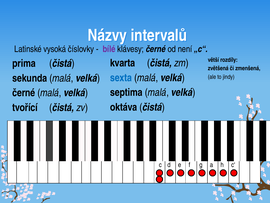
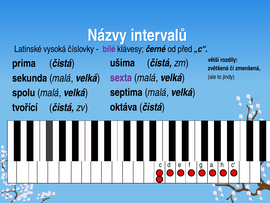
není: není -> před (185, 49)
kvarta: kvarta -> ušima (123, 63)
sexta colour: blue -> purple (121, 78)
černé: černé -> spolu (24, 93)
